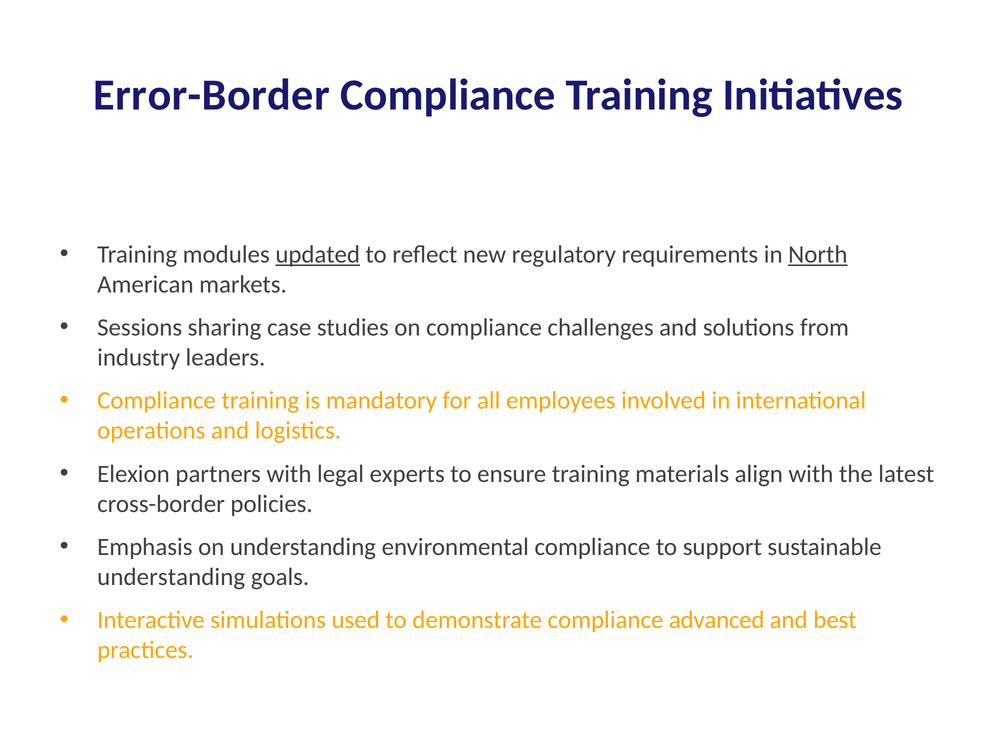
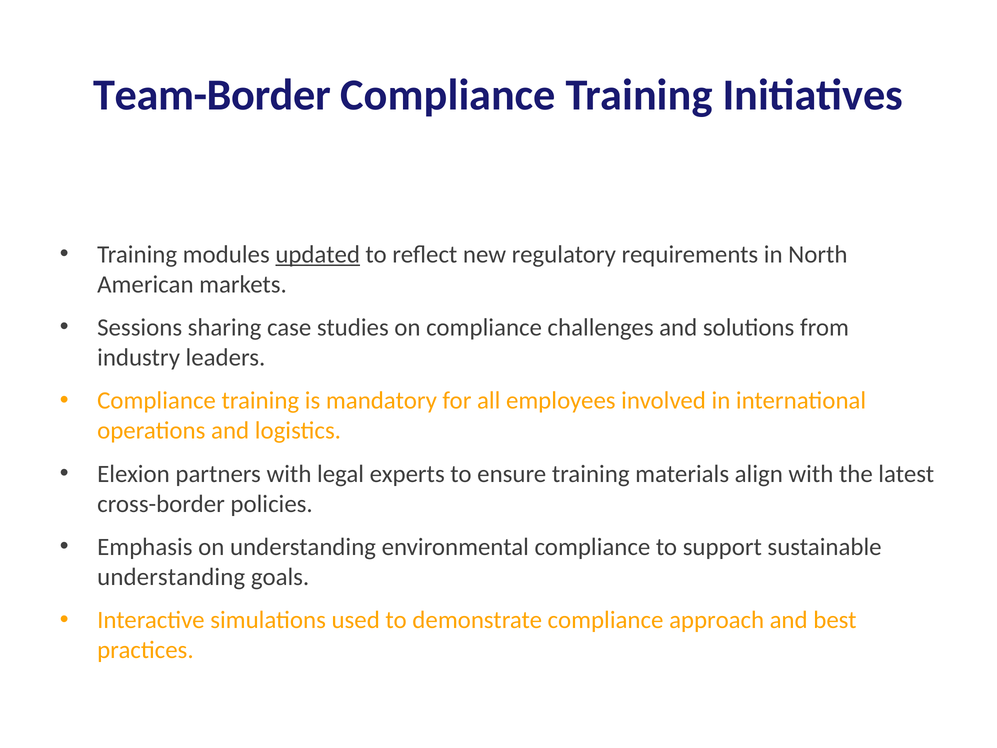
Error-Border: Error-Border -> Team-Border (212, 95)
North underline: present -> none (818, 254)
advanced: advanced -> approach (717, 620)
